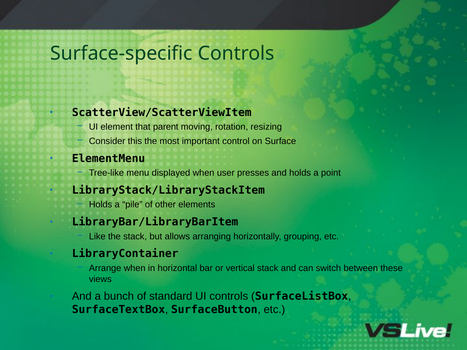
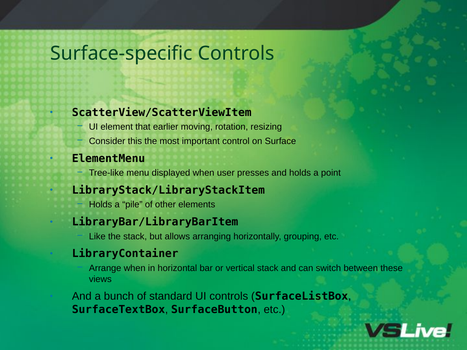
parent: parent -> earlier (166, 127)
